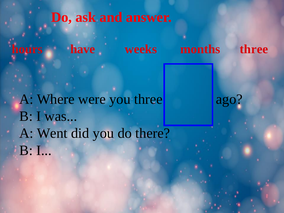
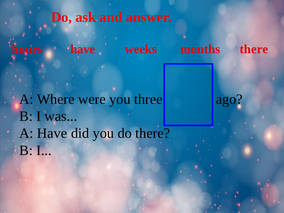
months three: three -> there (254, 49)
A Went: Went -> Have (52, 133)
